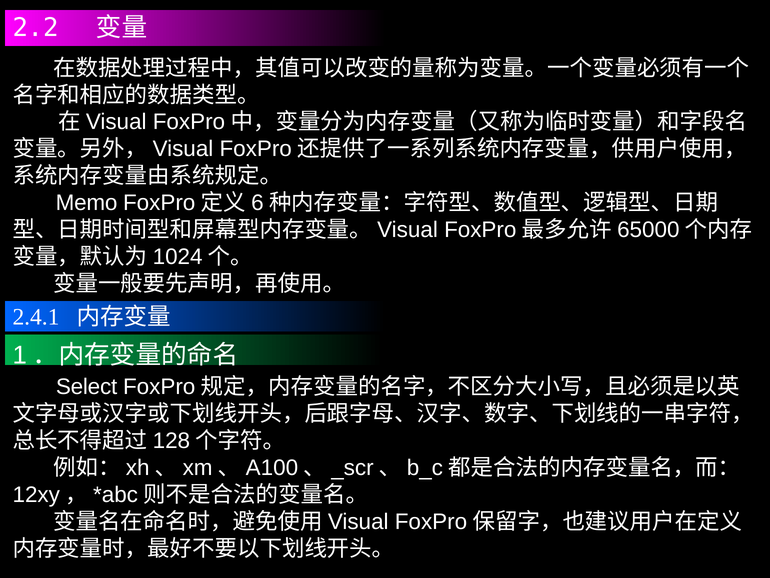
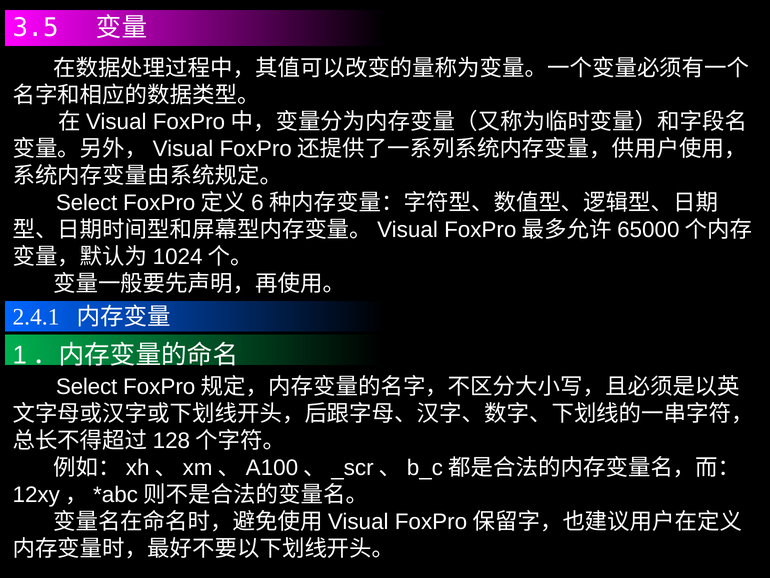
2.2: 2.2 -> 3.5 (36, 28)
Memo: Memo -> Select (87, 203)
